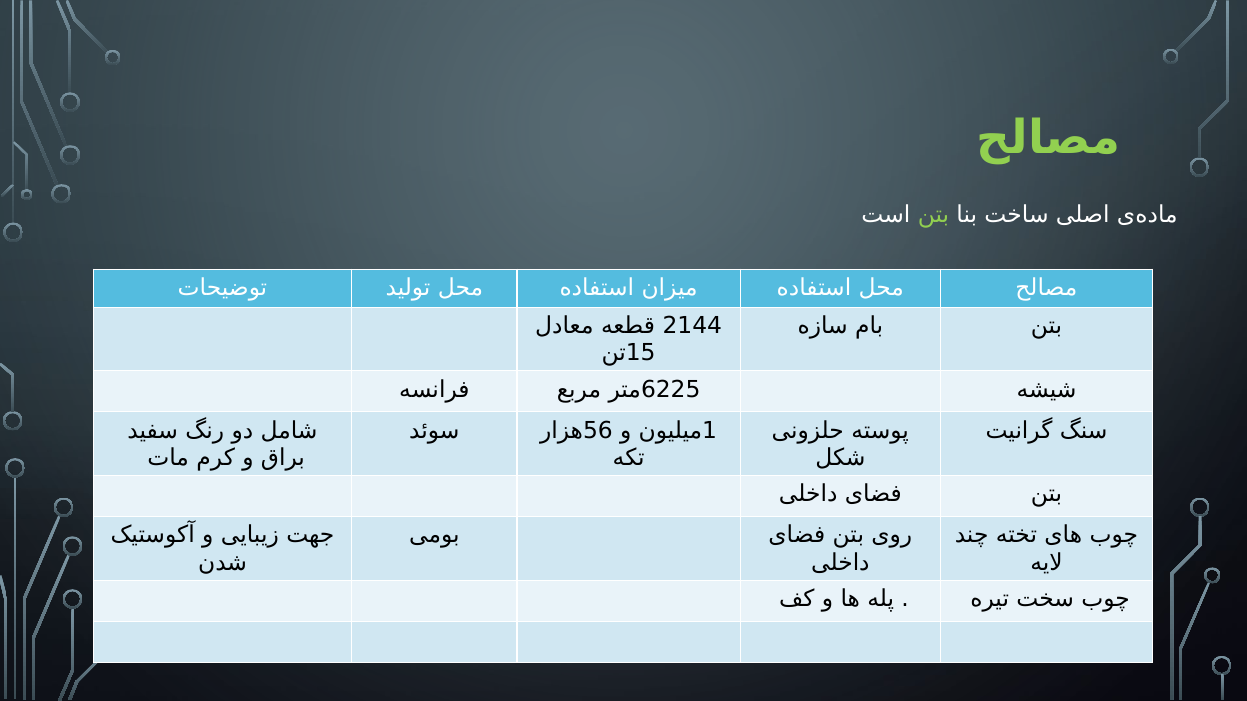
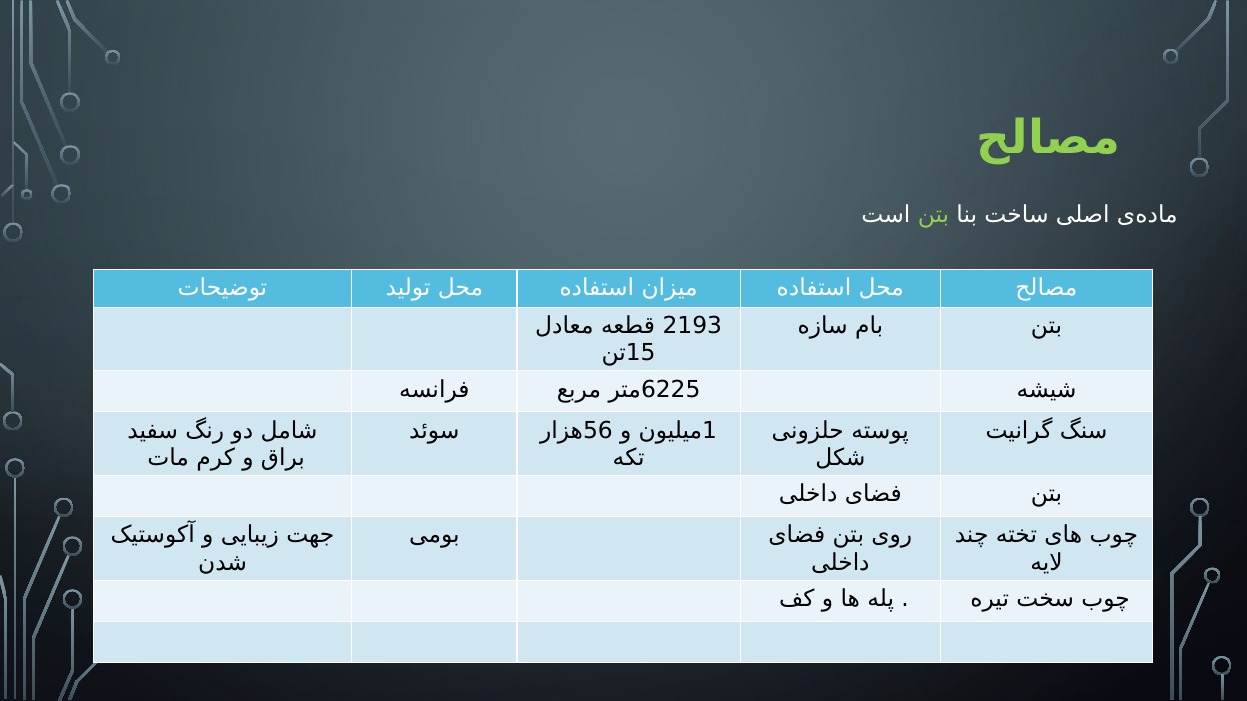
2144: 2144 -> 2193 (692, 326)
